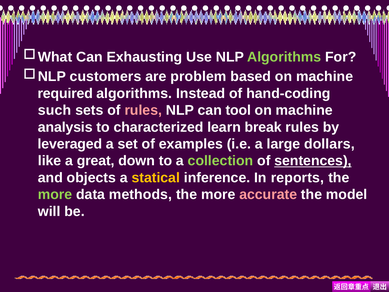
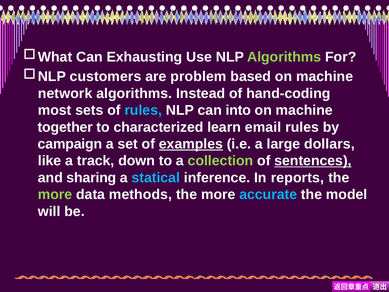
required: required -> network (65, 93)
such: such -> most (55, 110)
rules colour: pink -> light blue (143, 110)
tool: tool -> into (238, 110)
analysis: analysis -> together (65, 127)
break: break -> email (263, 127)
leveraged: leveraged -> campaign (70, 144)
examples underline: none -> present (191, 144)
great: great -> track (96, 161)
objects: objects -> sharing (91, 178)
statical colour: yellow -> light blue (156, 178)
accurate colour: pink -> light blue (268, 194)
